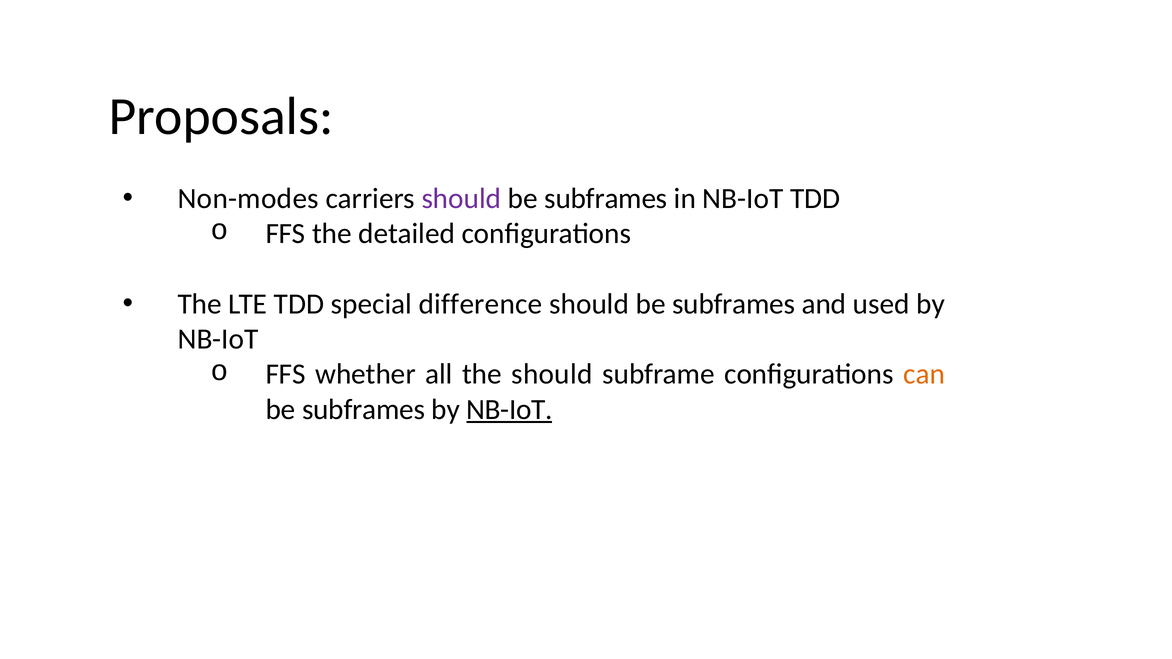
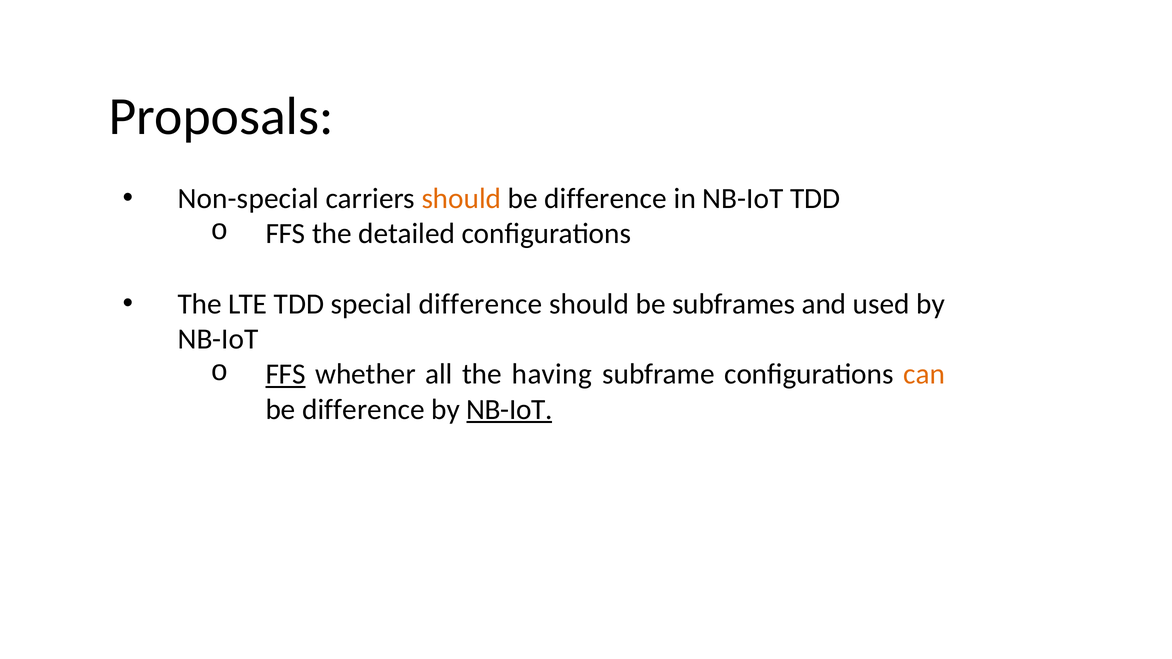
Non-modes: Non-modes -> Non-special (248, 199)
should colour: purple -> orange (461, 199)
subframes: subframes -> difference (606, 199)
FFS underline: none -> present (286, 374)
the should: should -> having (552, 374)
subframes: subframes -> difference (363, 410)
